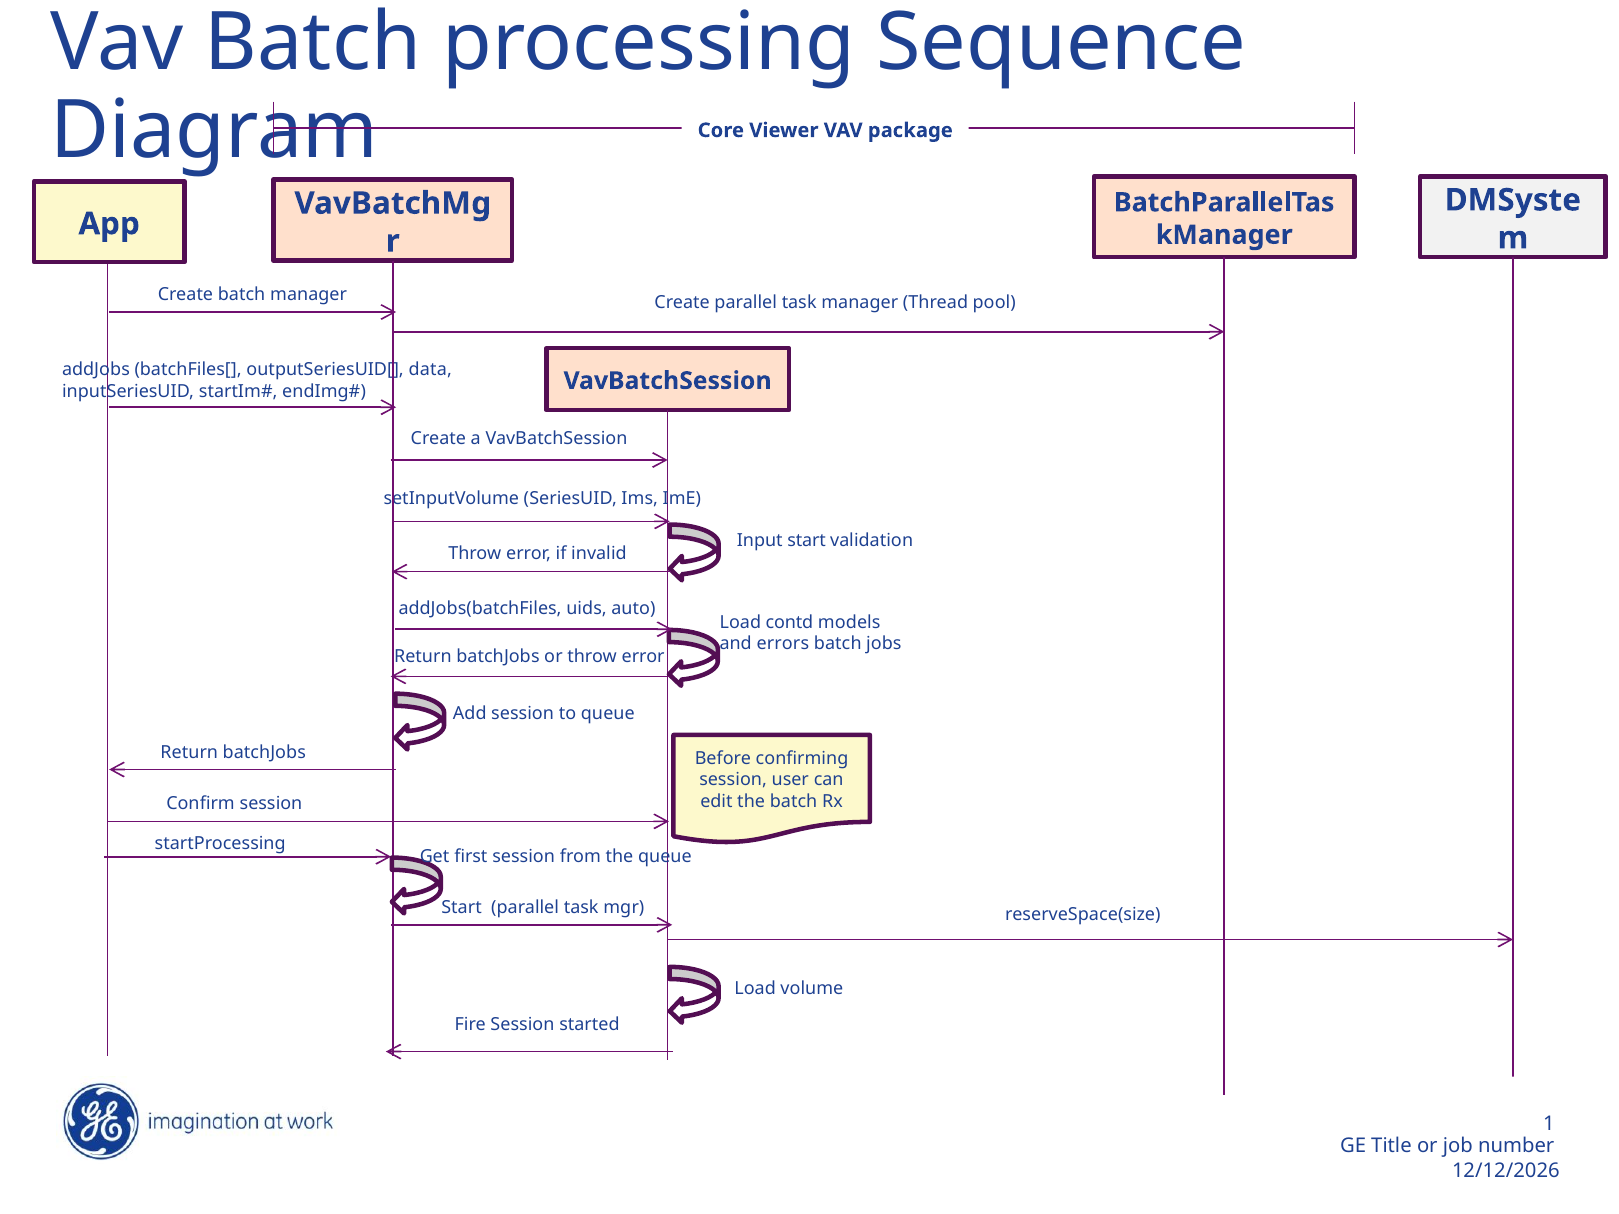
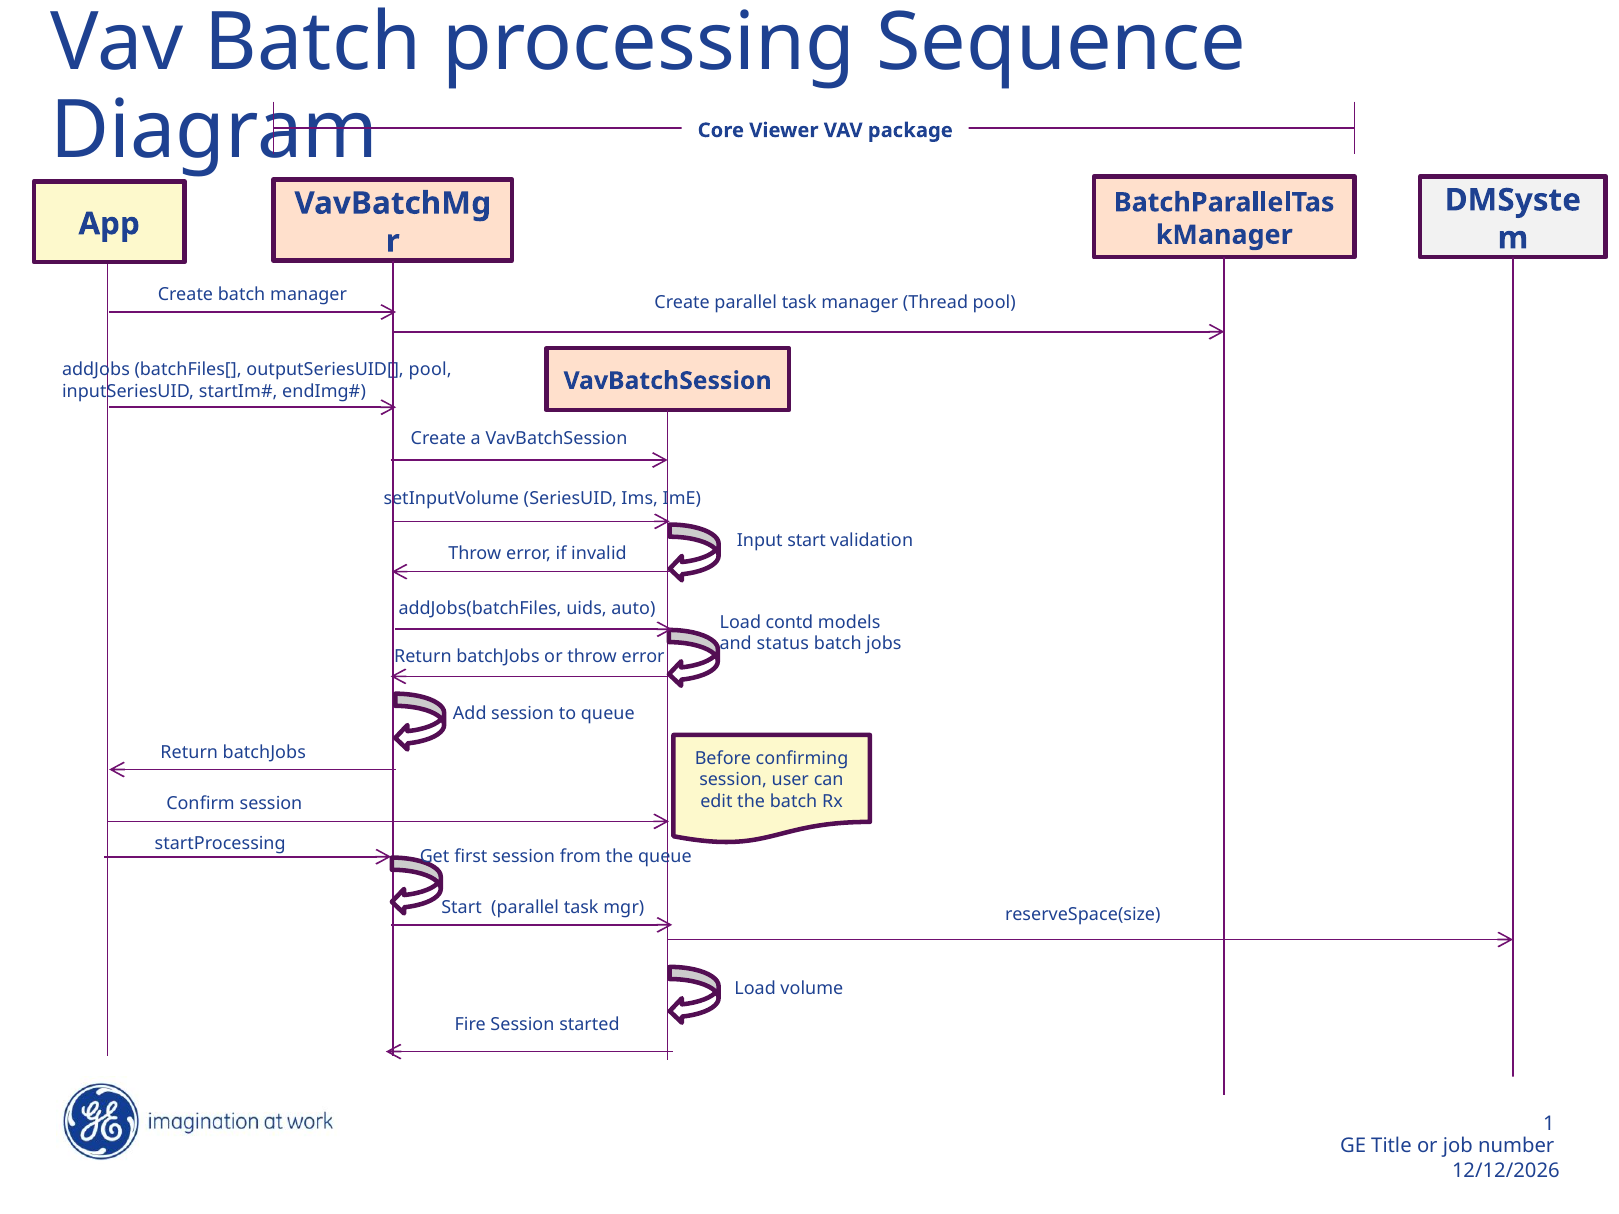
outputSeriesUID[ data: data -> pool (430, 370)
errors: errors -> status (783, 644)
